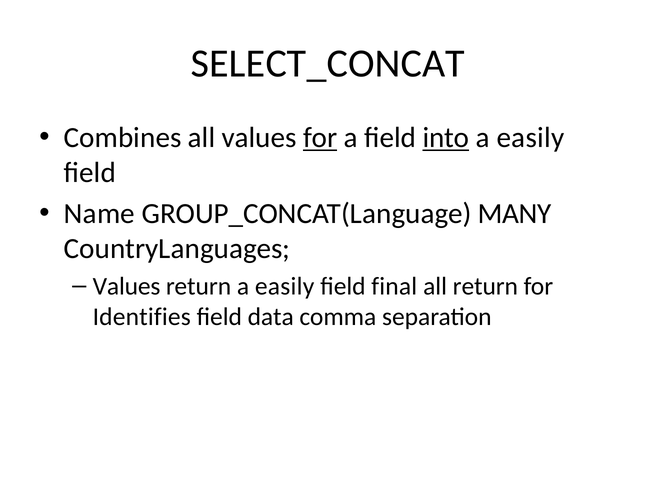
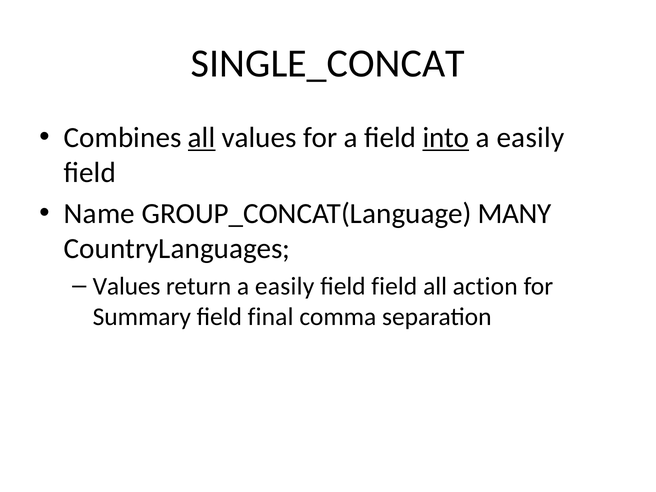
SELECT_CONCAT: SELECT_CONCAT -> SINGLE_CONCAT (328, 64)
all underline: none -> present (202, 138)
for underline: present -> none (320, 138)
field final: final -> field (394, 286)
all return: return -> action (485, 286)
Identifies: Identifies -> Summary (142, 317)
data: data -> final (271, 317)
